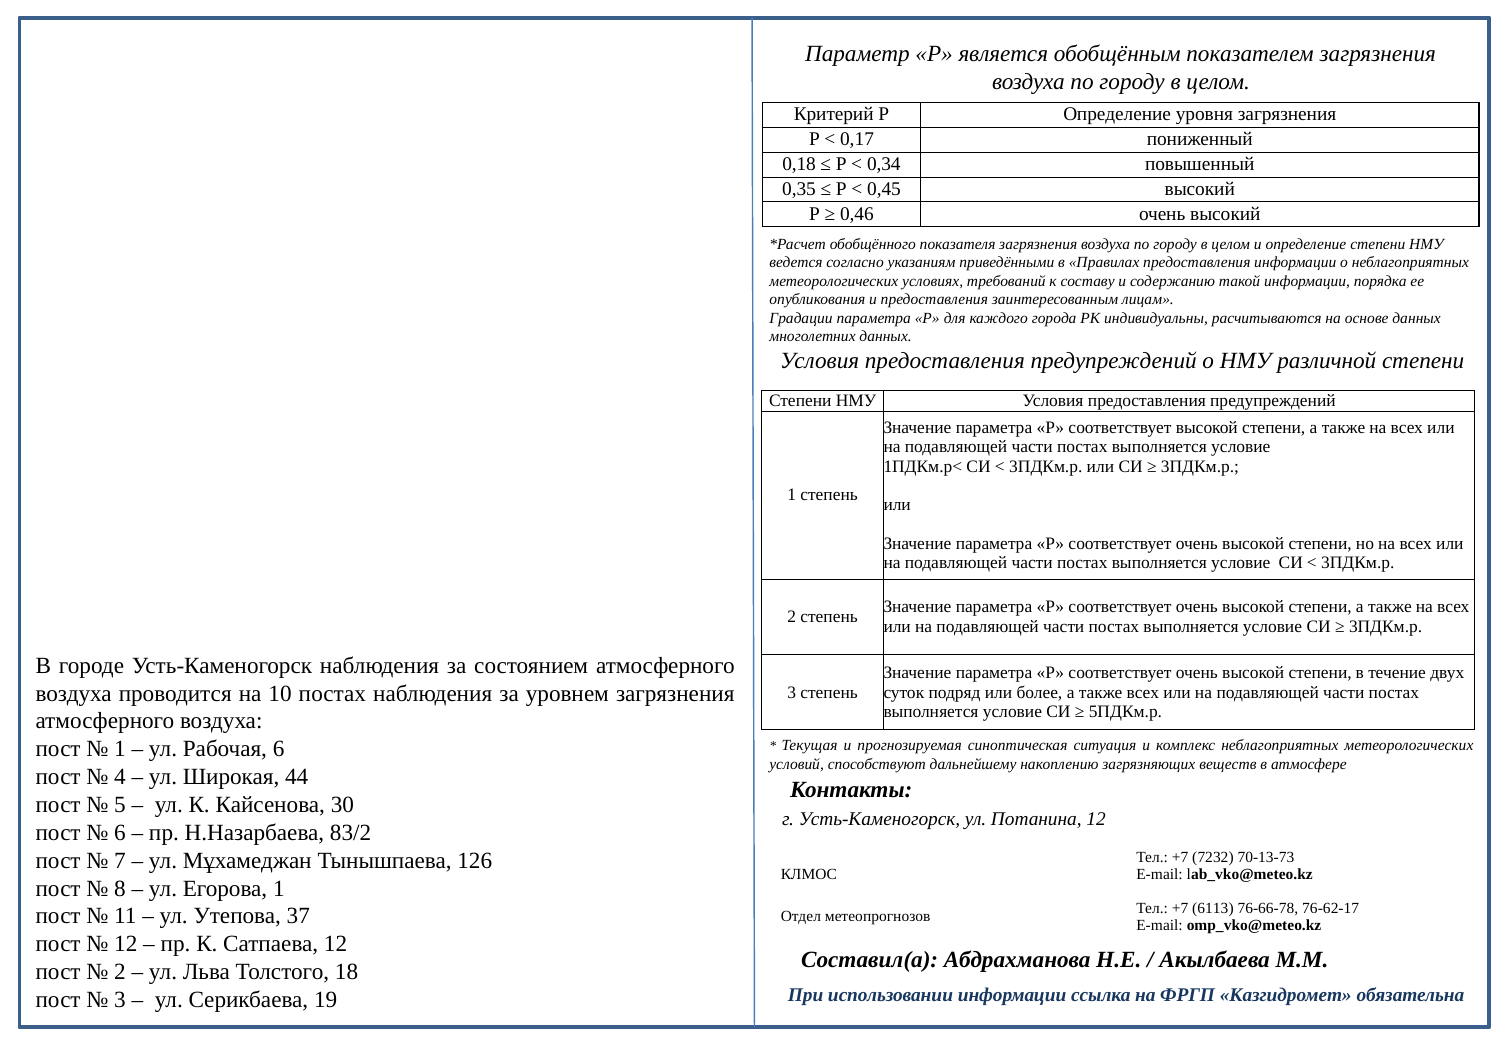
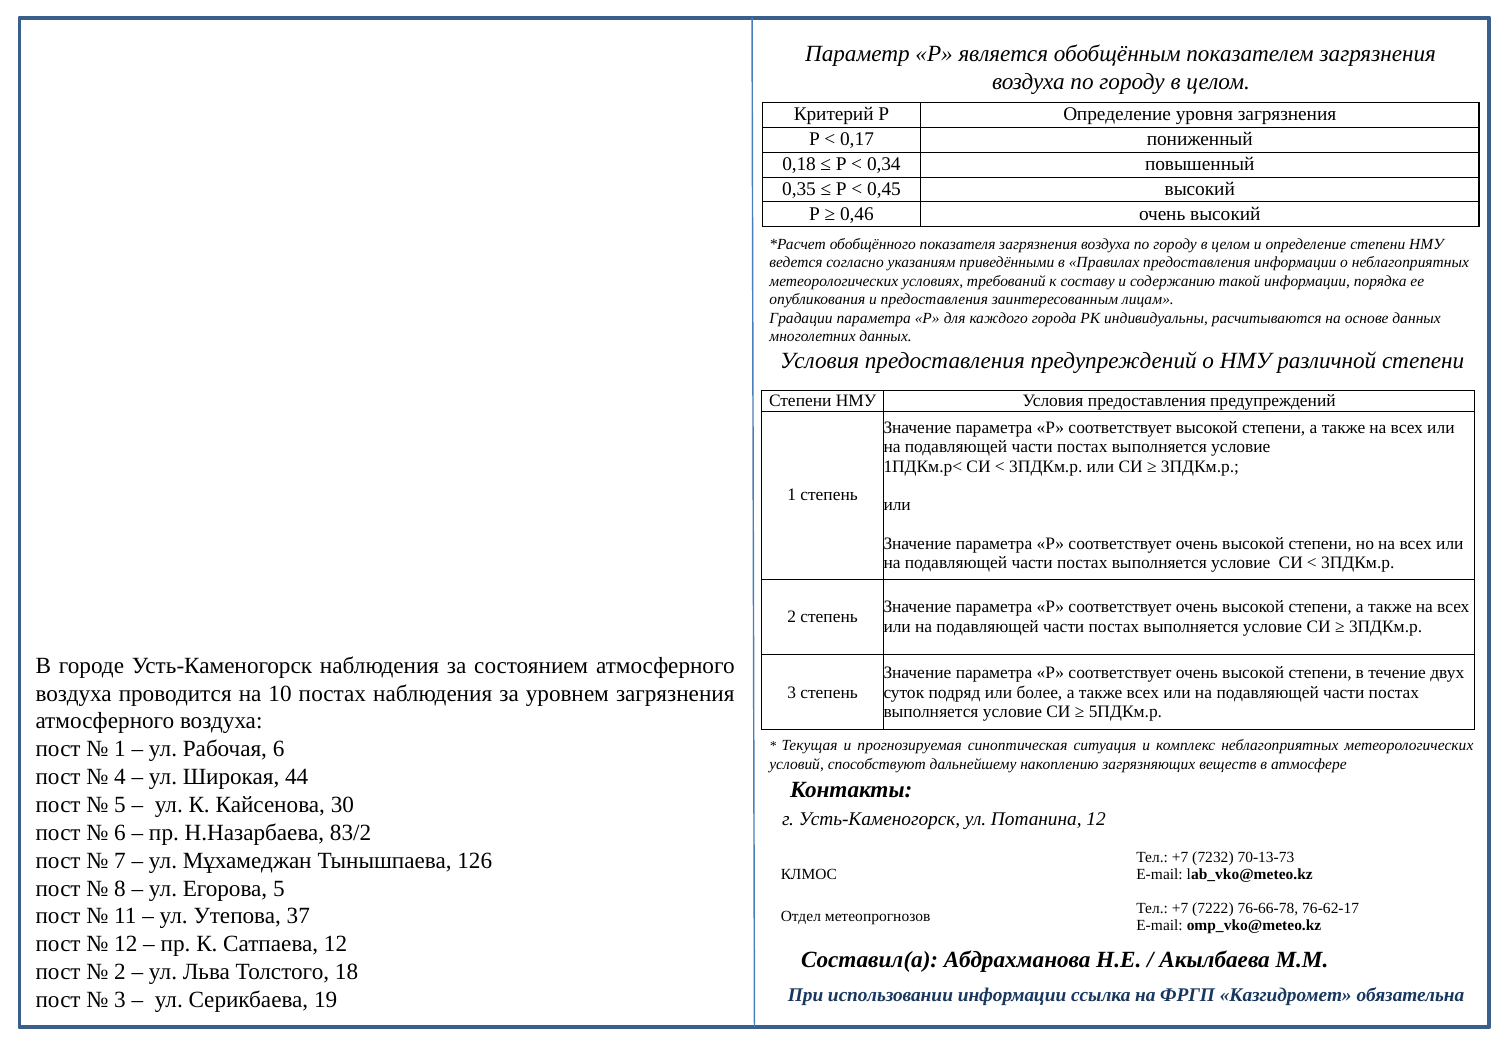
Егорова 1: 1 -> 5 (279, 888)
6113: 6113 -> 7222 (1213, 908)
